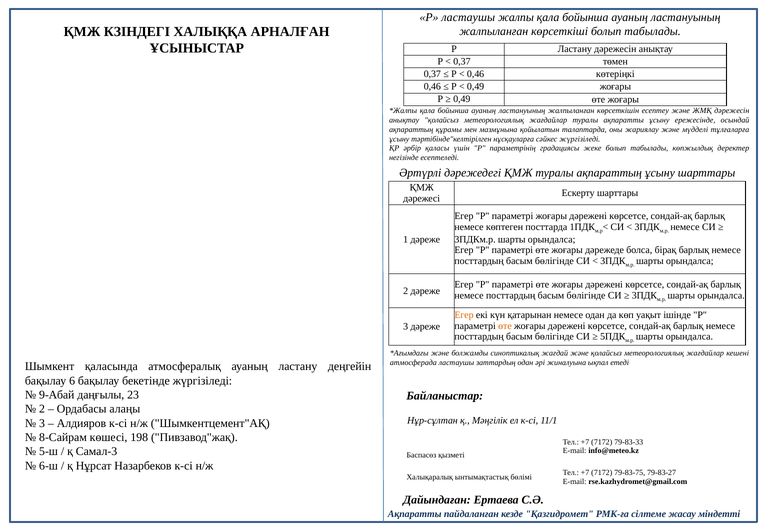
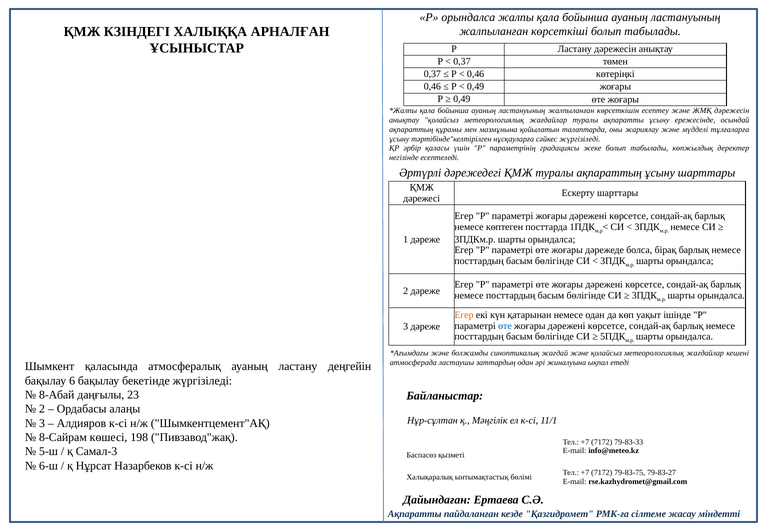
Р ластаушы: ластаушы -> орындалса (468, 17)
өте colour: orange -> blue (505, 326)
9-Абай: 9-Абай -> 8-Абай (57, 395)
